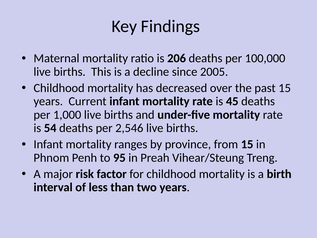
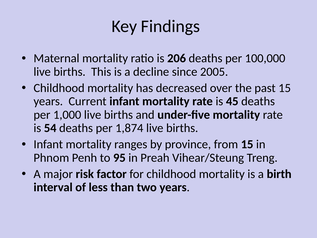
2,546: 2,546 -> 1,874 (129, 128)
